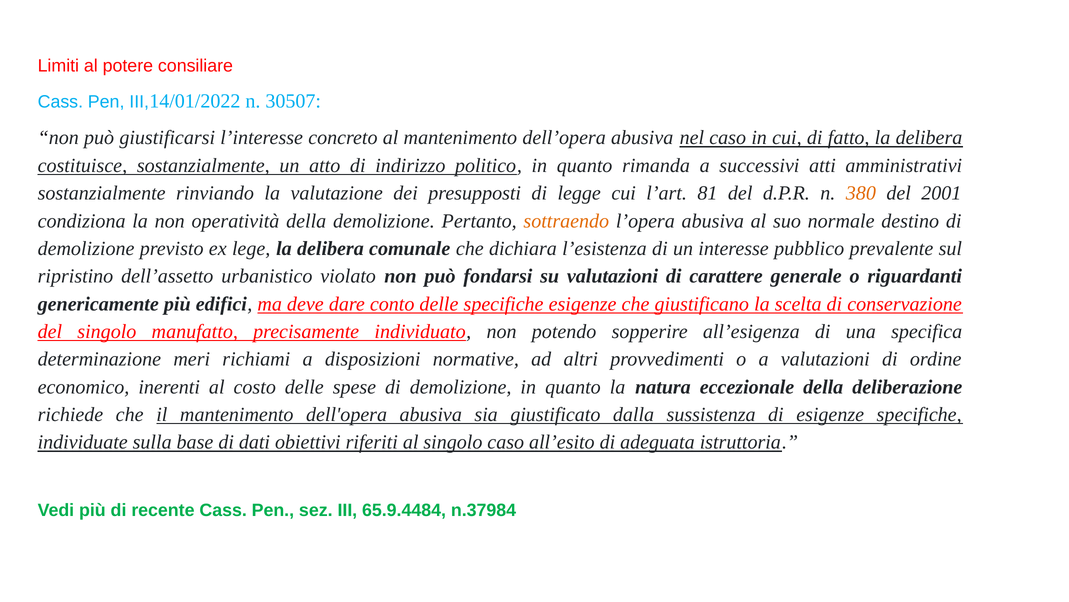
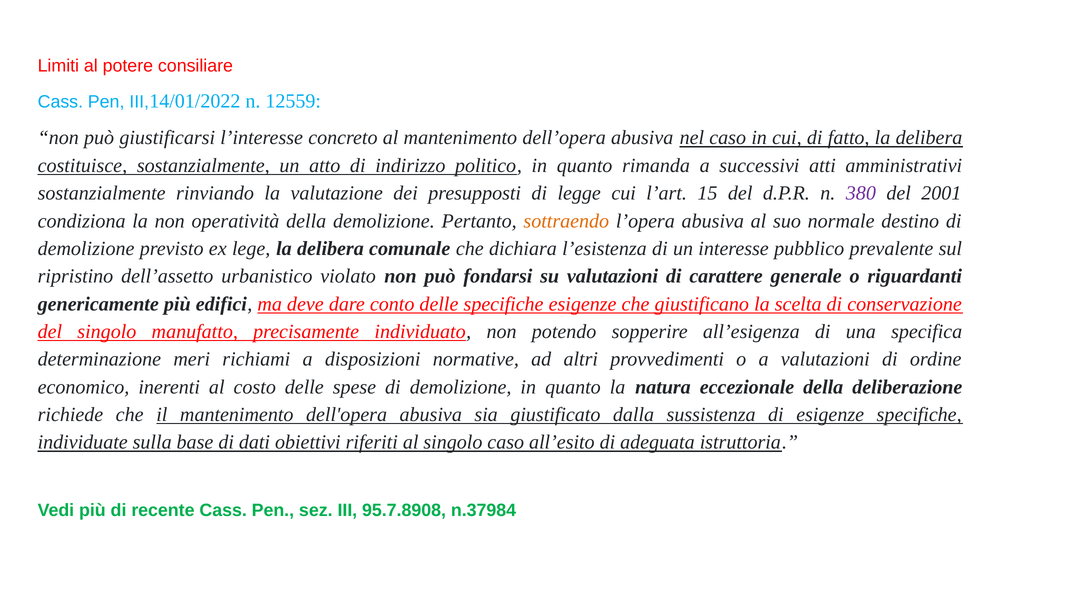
30507: 30507 -> 12559 (293, 101)
81: 81 -> 15 (707, 193)
380 colour: orange -> purple (861, 193)
65.9.4484: 65.9.4484 -> 95.7.8908 (404, 510)
